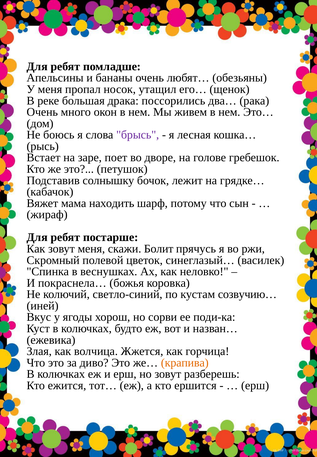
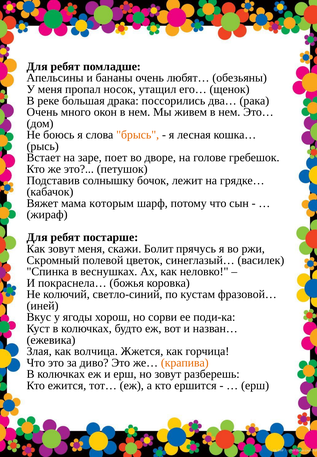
брысь colour: purple -> orange (138, 135)
находить: находить -> которым (112, 204)
созвучию…: созвучию… -> фразовой… (247, 295)
